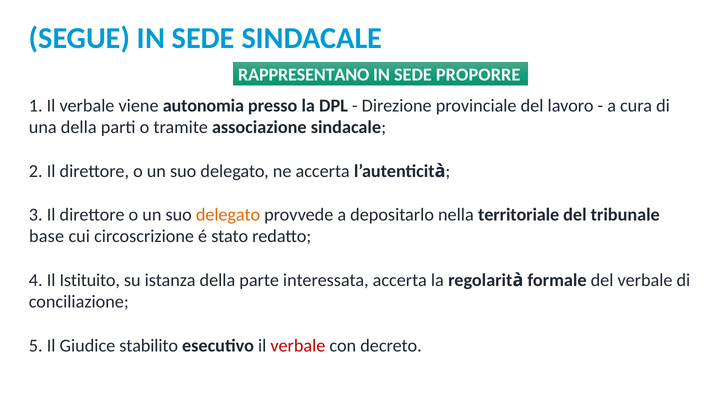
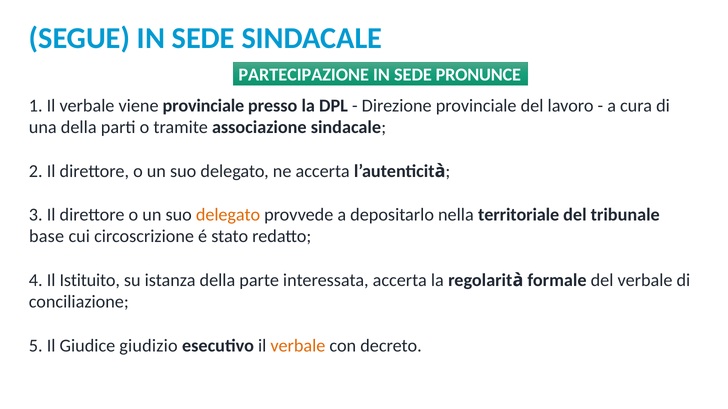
RAPPRESENTANO: RAPPRESENTANO -> PARTECIPAZIONE (304, 75)
PROPORRE: PROPORRE -> PRONUNCE (478, 75)
viene autonomia: autonomia -> provinciale (203, 106)
stabilito: stabilito -> giudizio (148, 346)
verbale colour: red -> orange (298, 346)
